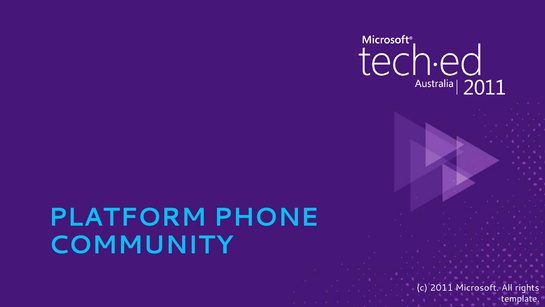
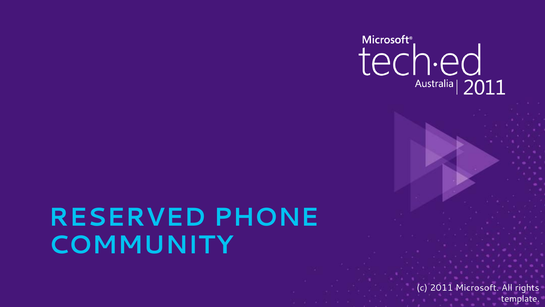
PLATFORM: PLATFORM -> RESERVED (127, 217)
